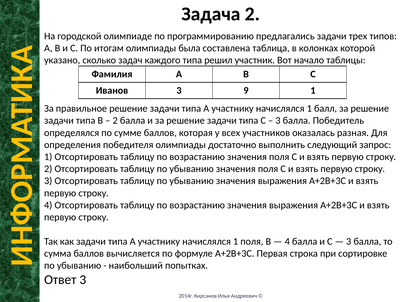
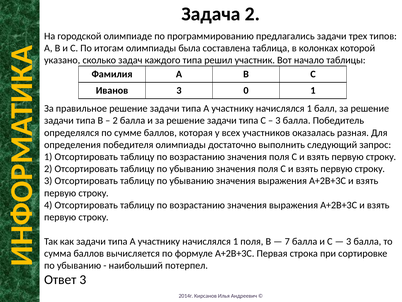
9: 9 -> 0 (246, 91)
4: 4 -> 7 (287, 241)
попытках: попытках -> потерпел (187, 265)
